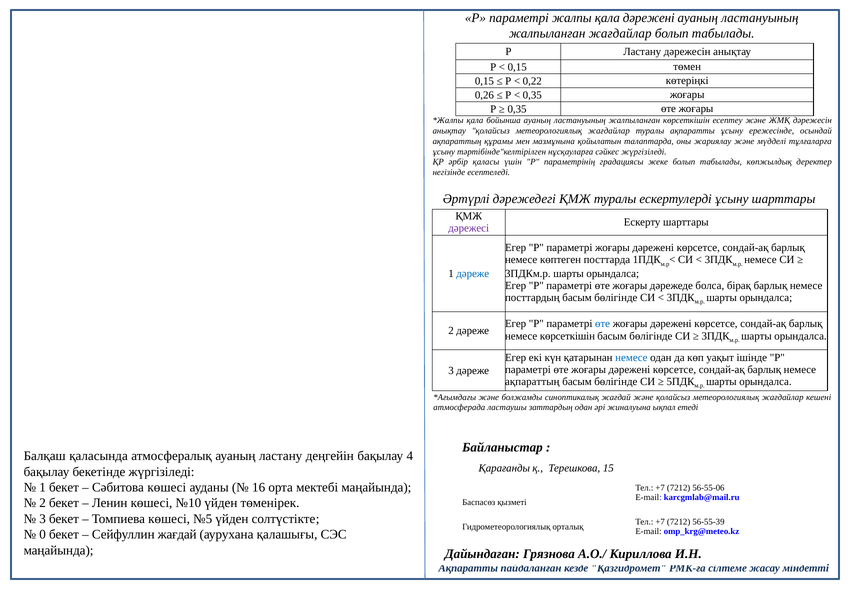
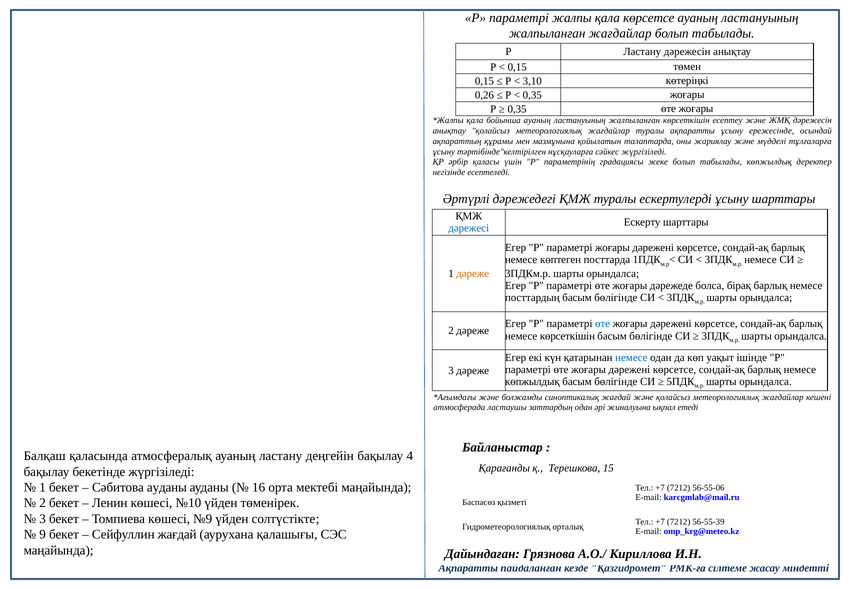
қала дәрежені: дәрежені -> көрсетсе (649, 18)
0,22: 0,22 -> 3,10 (532, 81)
дәрежесі colour: purple -> blue (469, 228)
дәреже colour: blue -> orange (473, 273)
ақпараттың: ақпараттың -> көпжылдық (532, 381)
Сәбитова көшесі: көшесі -> ауданы (167, 487)
№5: №5 -> №9 (203, 518)
0: 0 -> 9 (43, 534)
